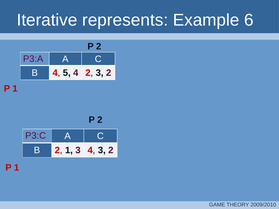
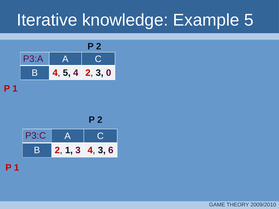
represents: represents -> knowledge (125, 20)
Example 6: 6 -> 5 (249, 20)
2 3 2: 2 -> 0 (109, 73)
4 3 2: 2 -> 6 (111, 150)
